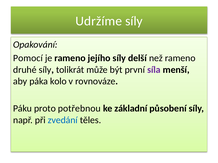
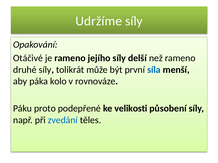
Pomocí: Pomocí -> Otáčivé (28, 58)
síla colour: purple -> blue (154, 70)
potřebnou: potřebnou -> podepřené (79, 109)
základní: základní -> velikosti (131, 109)
